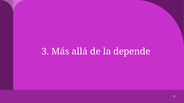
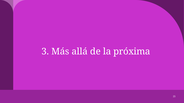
depende: depende -> próxima (132, 52)
